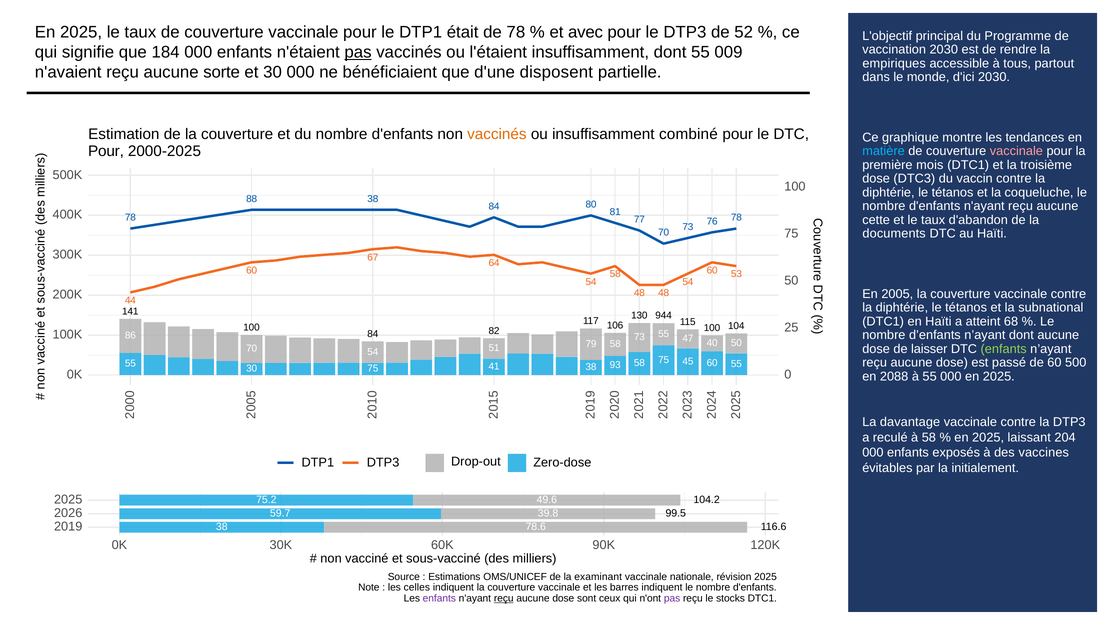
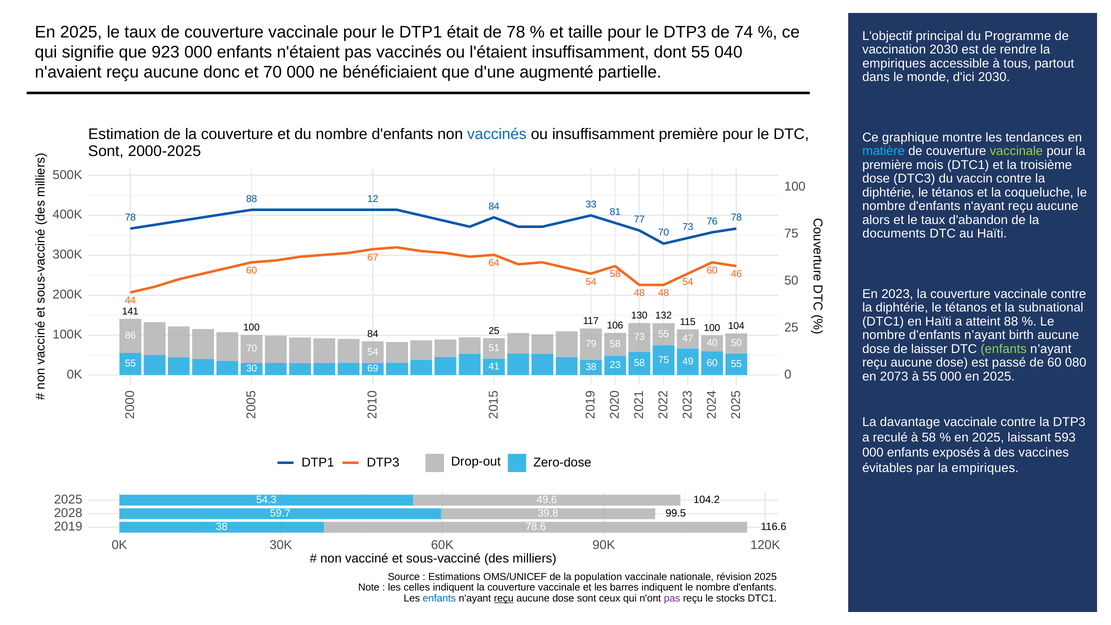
avec: avec -> taille (585, 32)
52: 52 -> 74 (744, 32)
184: 184 -> 923 (166, 52)
pas underline: present -> none (358, 52)
009: 009 -> 040 (728, 52)
sorte: sorte -> donc (222, 72)
et 30: 30 -> 70 (273, 72)
disposent: disposent -> augmenté (556, 72)
vaccinés colour: orange -> blue (497, 134)
insuffisamment combiné: combiné -> première (689, 134)
Pour: Pour -> Sont (106, 151)
vaccinale colour: pink -> light green (1016, 151)
88 38: 38 -> 12 (373, 199)
80: 80 -> 33 (591, 204)
cette: cette -> alors (876, 220)
53: 53 -> 46 (736, 274)
2005: 2005 -> 2023 (897, 294)
944: 944 -> 132 (664, 316)
atteint 68: 68 -> 88 (1011, 321)
84 82: 82 -> 25 (494, 331)
n’ayant dont: dont -> birth (1021, 335)
500: 500 -> 080 (1076, 363)
30 75: 75 -> 69 (373, 368)
93: 93 -> 23 (615, 365)
45: 45 -> 49 (688, 361)
2088: 2088 -> 2073 (894, 376)
204: 204 -> 593 (1065, 437)
par la initialement: initialement -> empiriques (985, 468)
75.2: 75.2 -> 54.3 (266, 500)
2026: 2026 -> 2028 (68, 513)
examinant: examinant -> population (598, 577)
enfants colour: purple -> blue (439, 598)
